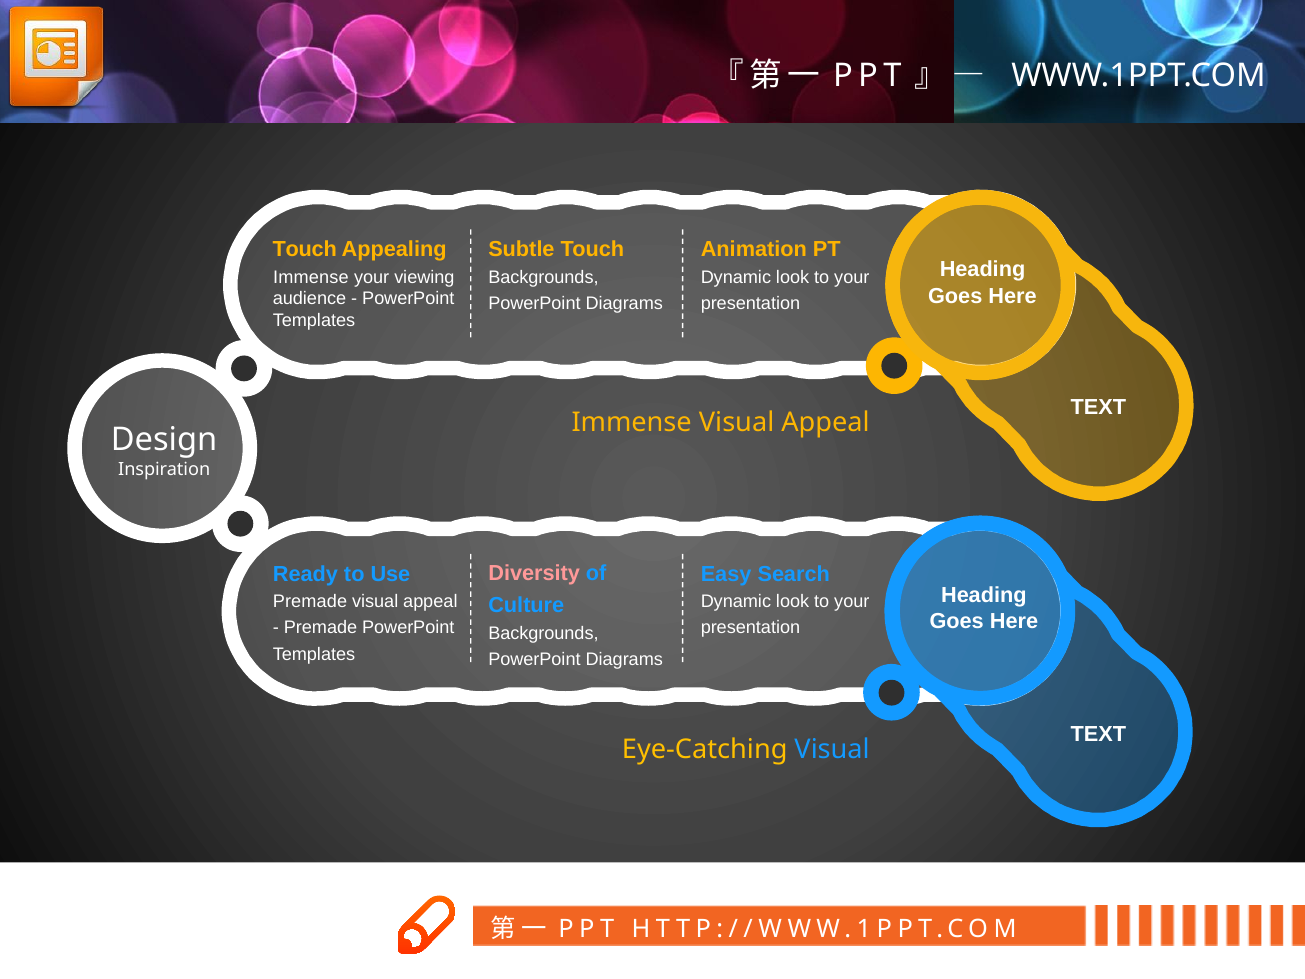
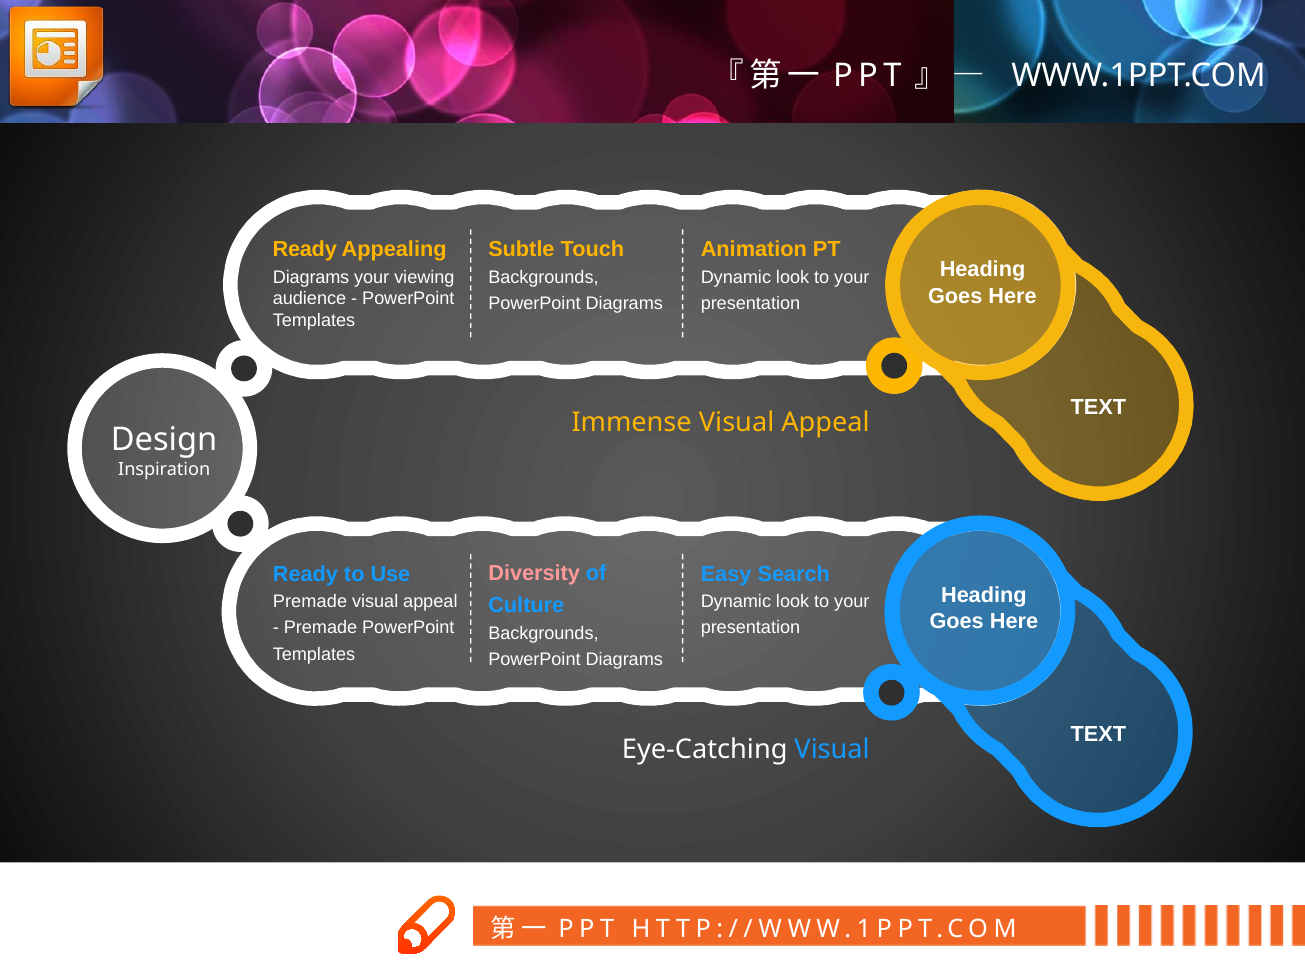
Touch: Touch -> Ready (305, 249)
Immense: Immense -> Diagrams (311, 277)
Eye-Catching colour: yellow -> white (705, 749)
